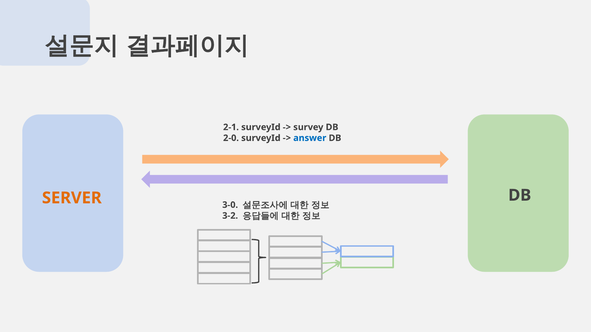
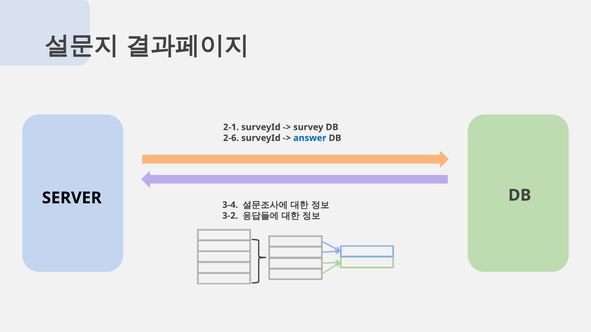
2-0: 2-0 -> 2-6 (231, 138)
SERVER colour: orange -> black (72, 198)
3-0: 3-0 -> 3-4 (230, 205)
